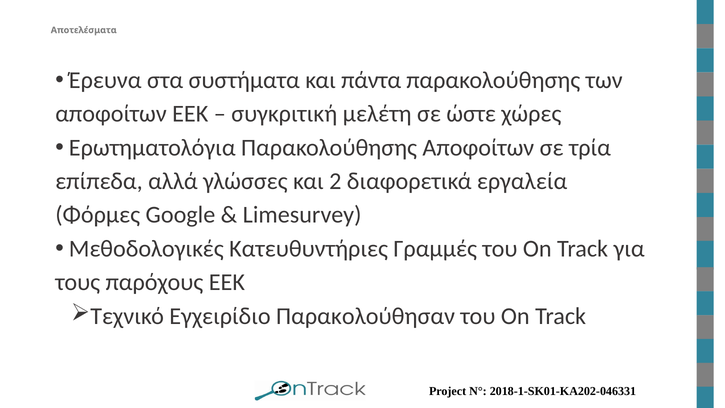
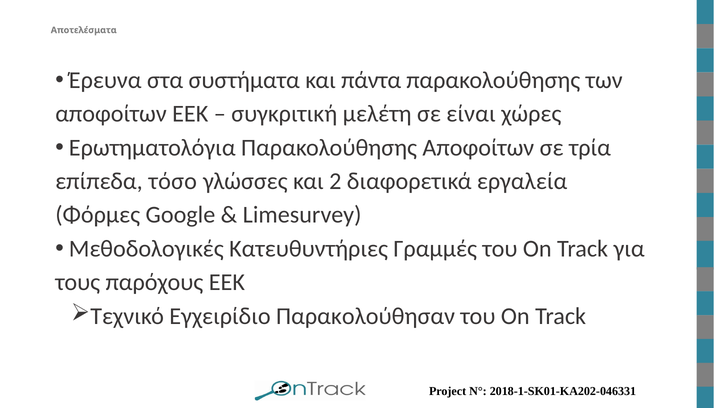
ώστε: ώστε -> είναι (471, 114)
αλλά: αλλά -> τόσο (173, 181)
